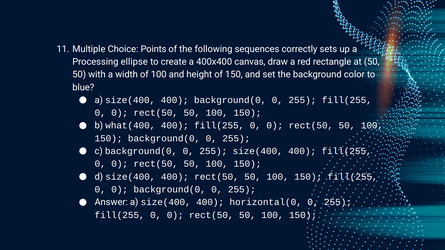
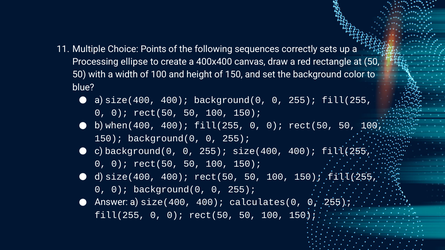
what(400: what(400 -> when(400 (130, 126)
horizontal(0: horizontal(0 -> calculates(0 (266, 203)
